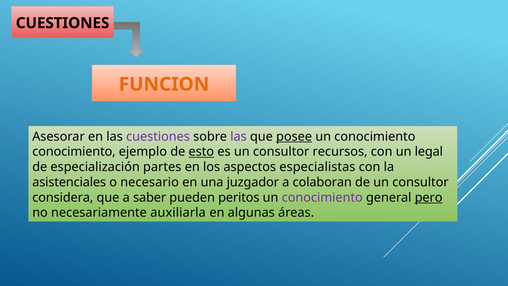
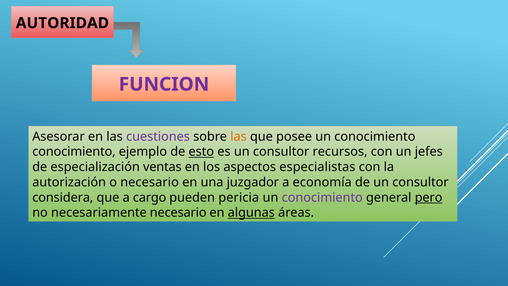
CUESTIONES: CUESTIONES -> AUTORIDAD (62, 23)
FUNCION colour: orange -> purple (164, 84)
las colour: purple -> orange (238, 136)
posee underline: present -> none (294, 136)
legal: legal -> jefes (429, 152)
partes: partes -> ventas (162, 167)
asistenciales: asistenciales -> autorización (69, 182)
colaboran: colaboran -> economía (322, 182)
saber: saber -> cargo (150, 197)
peritos: peritos -> pericia (239, 197)
necesariamente auxiliarla: auxiliarla -> necesario (178, 213)
algunas underline: none -> present (251, 213)
